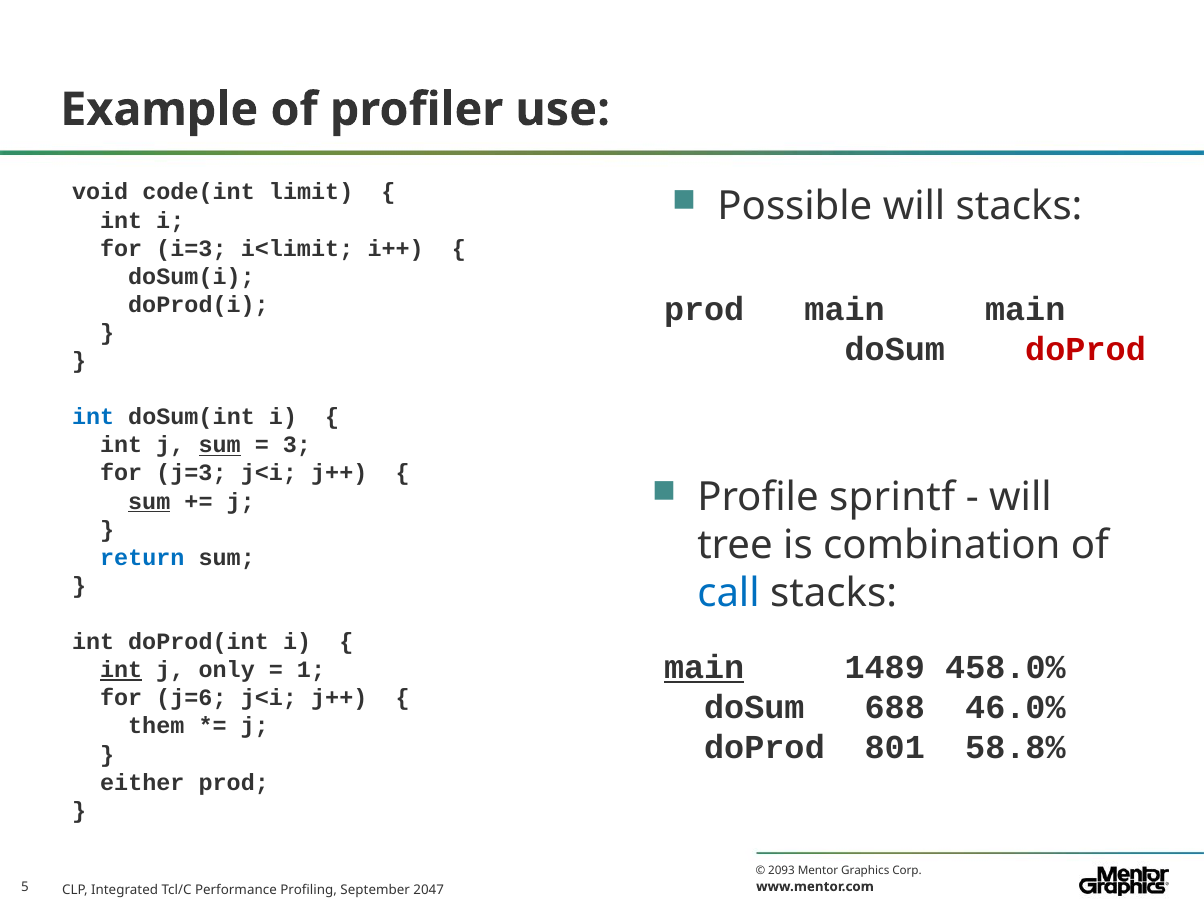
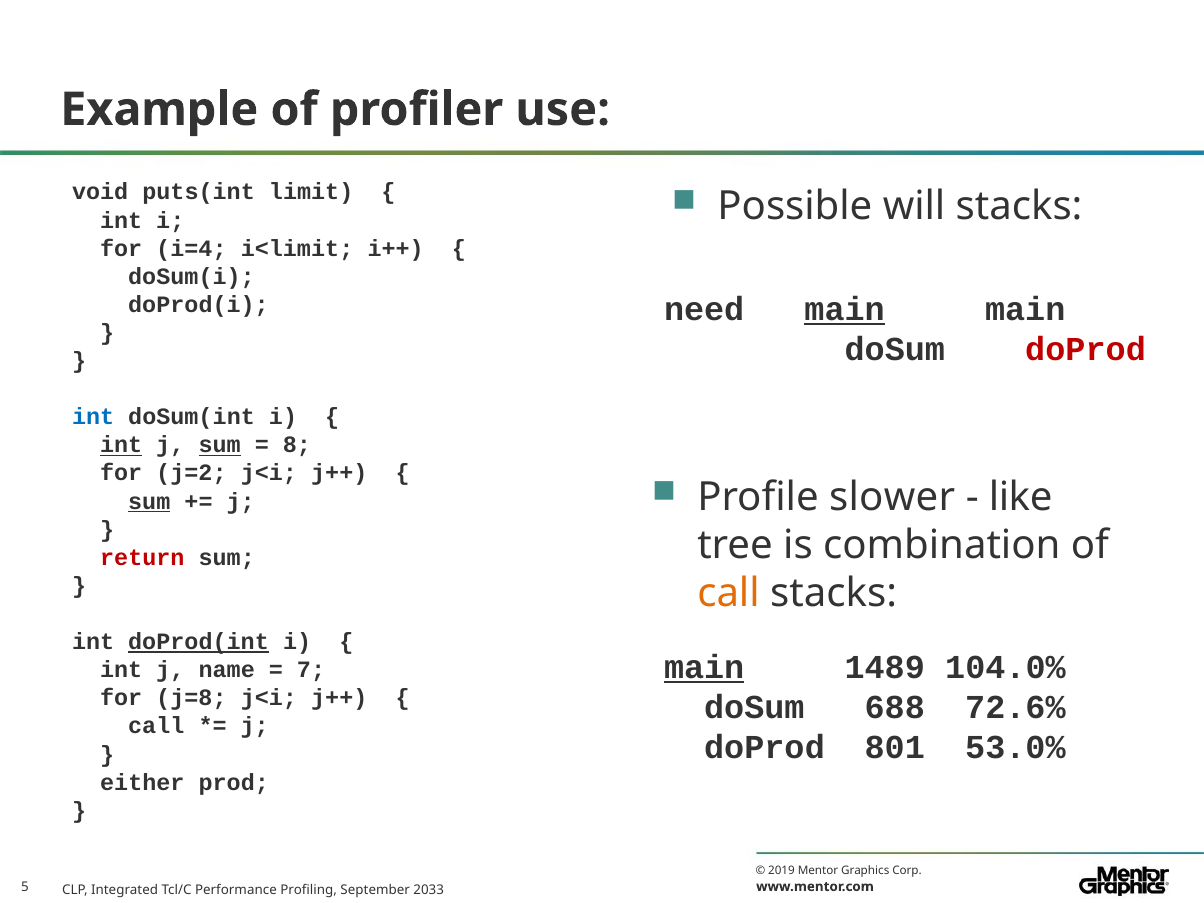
code(int: code(int -> puts(int (199, 192)
i=3: i=3 -> i=4 (191, 248)
prod: prod -> need (704, 309)
main underline: none -> present (845, 309)
int underline: none -> present (121, 445)
3: 3 -> 8 (297, 445)
j=3: j=3 -> j=2 (191, 473)
sprintf: sprintf -> slower (892, 497)
will: will -> like (1021, 497)
return colour: blue -> red (142, 558)
call colour: blue -> orange (728, 593)
doProd(int underline: none -> present (198, 642)
458.0%: 458.0% -> 104.0% (1005, 667)
int underline: present -> none (121, 670)
only: only -> name (227, 670)
1: 1 -> 7 (311, 670)
j=6: j=6 -> j=8 (191, 698)
46.0%: 46.0% -> 72.6% (1015, 707)
them: them -> call (156, 726)
58.8%: 58.8% -> 53.0% (1015, 747)
2093: 2093 -> 2019 (782, 871)
2047: 2047 -> 2033 (429, 890)
